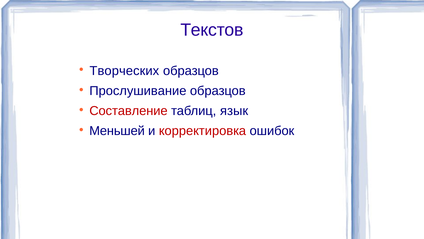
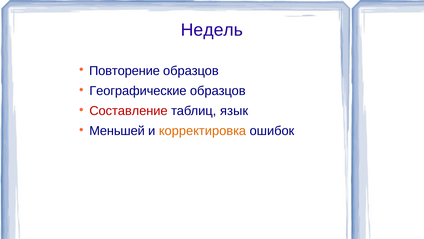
Текстов: Текстов -> Недель (212, 30)
Творческих: Творческих -> Повторение (124, 71)
Прослушивание: Прослушивание -> Географические (138, 91)
корректировка colour: red -> orange (202, 131)
